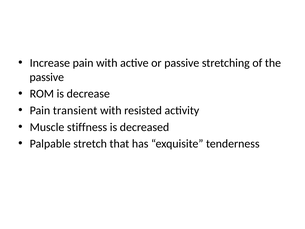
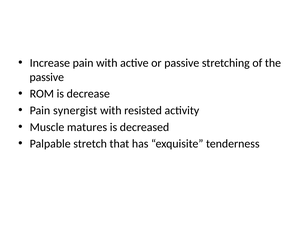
transient: transient -> synergist (75, 110)
stiffness: stiffness -> matures (87, 127)
